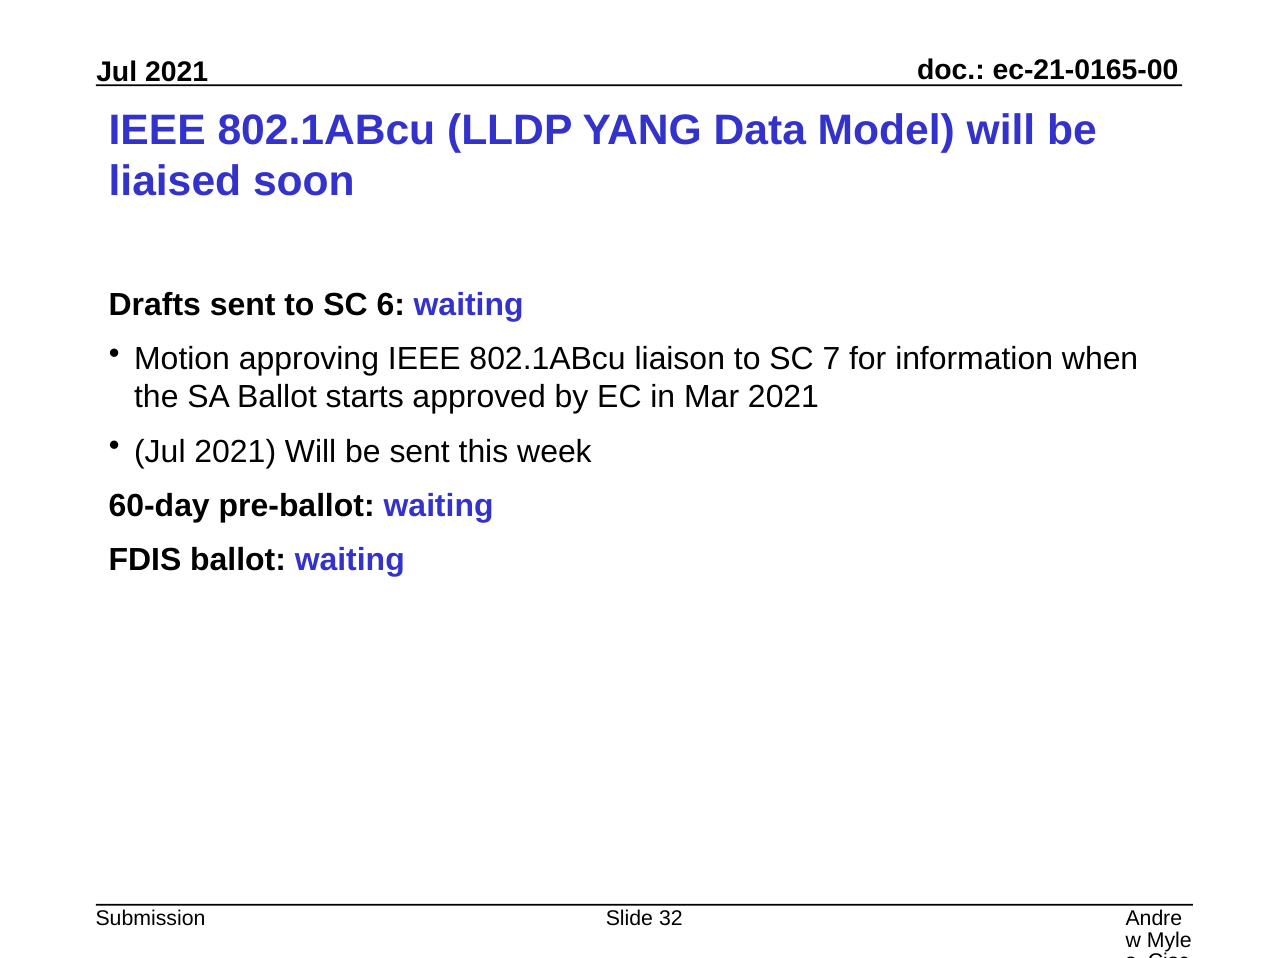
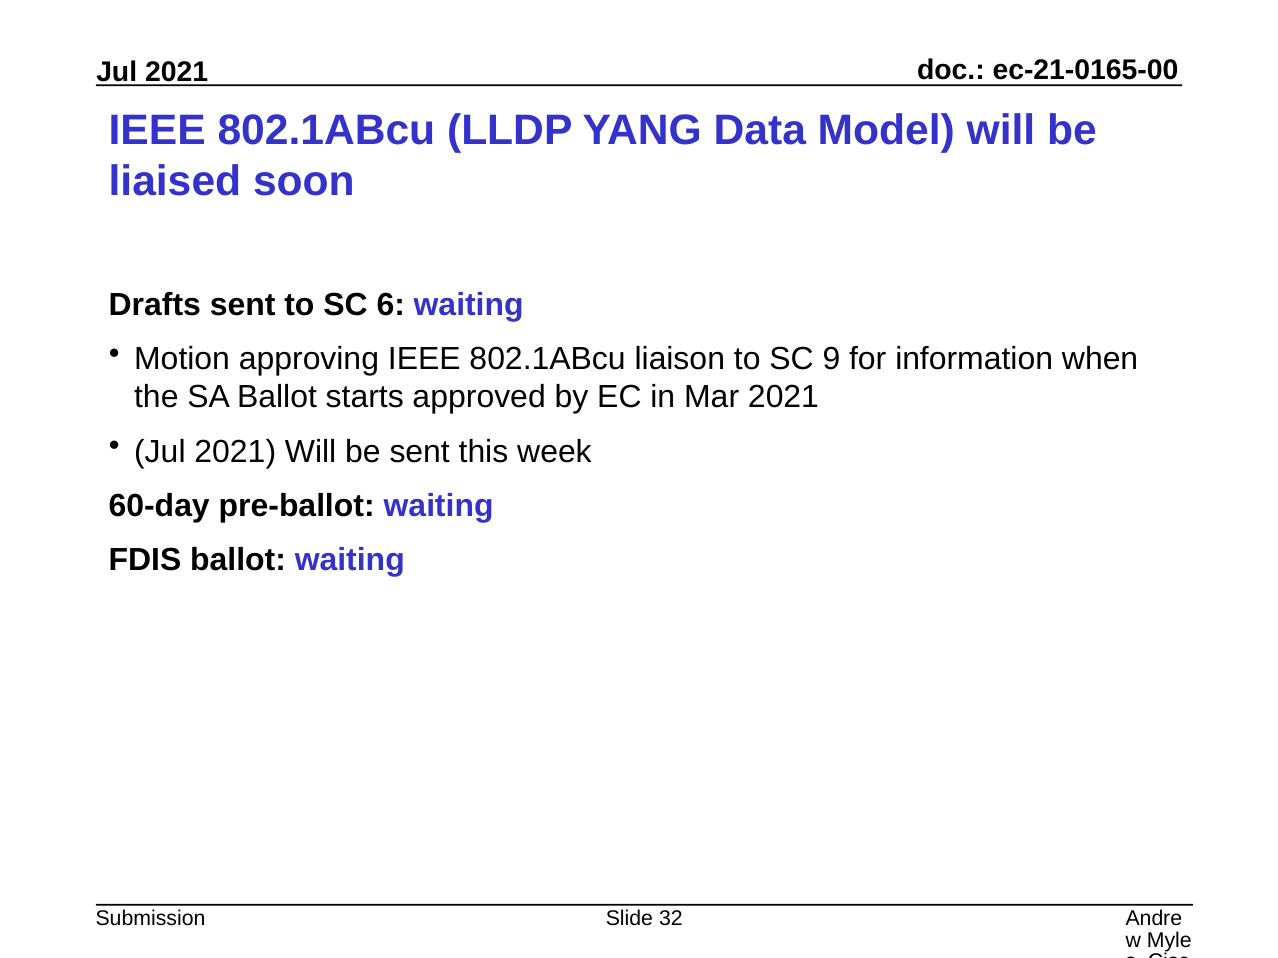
7: 7 -> 9 (831, 359)
